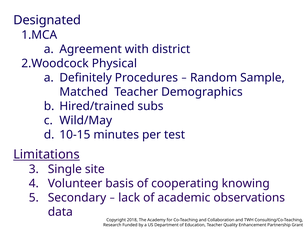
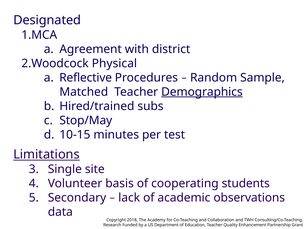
Definitely: Definitely -> Reflective (86, 78)
Demographics underline: none -> present (202, 92)
Wild/May: Wild/May -> Stop/May (86, 121)
knowing: knowing -> students (246, 184)
